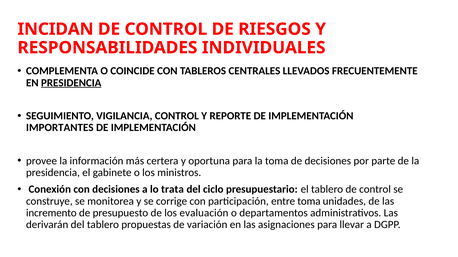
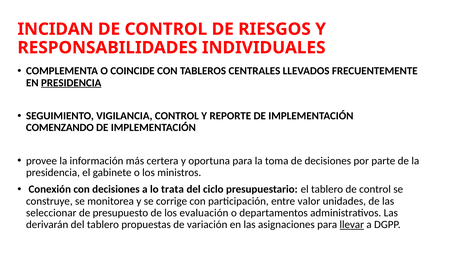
IMPORTANTES: IMPORTANTES -> COMENZANDO (60, 128)
entre toma: toma -> valor (309, 202)
incremento: incremento -> seleccionar (51, 213)
llevar underline: none -> present (352, 225)
